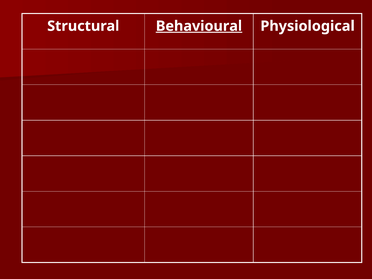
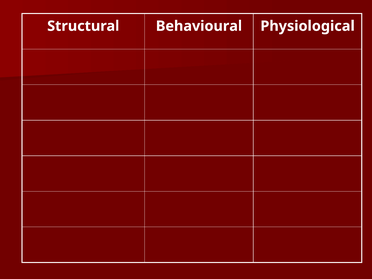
Behavioural underline: present -> none (199, 26)
